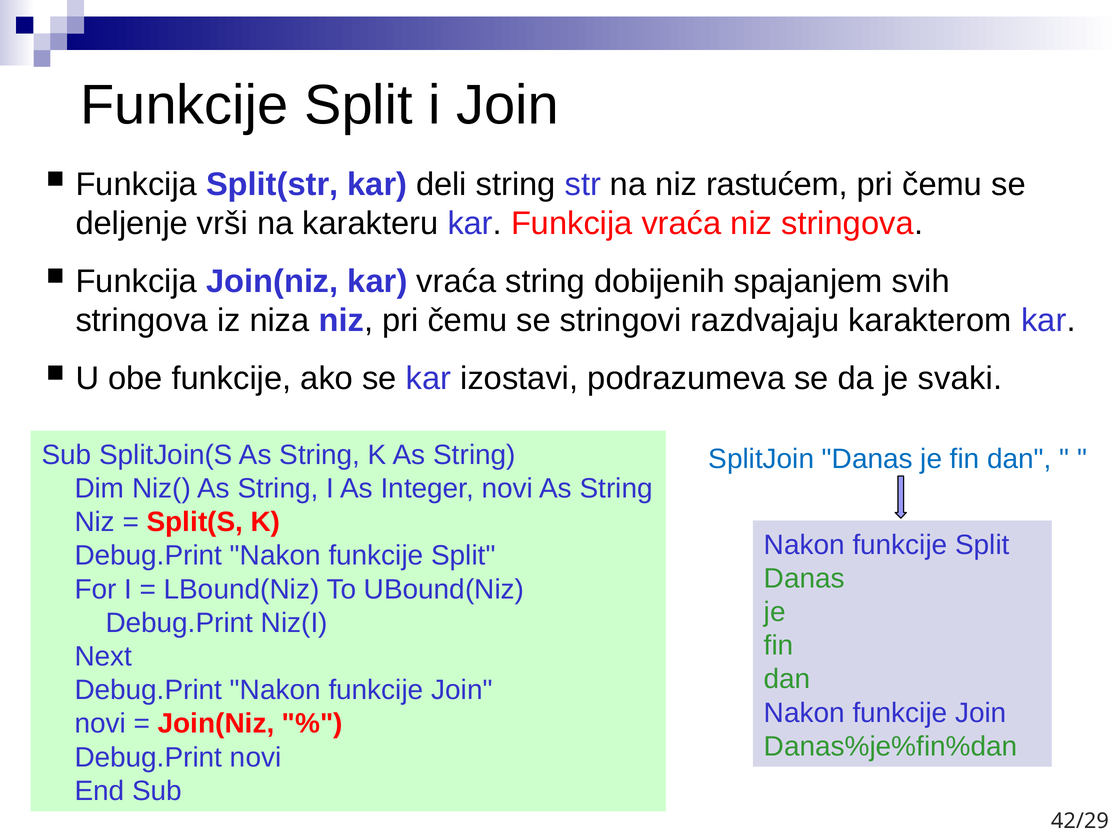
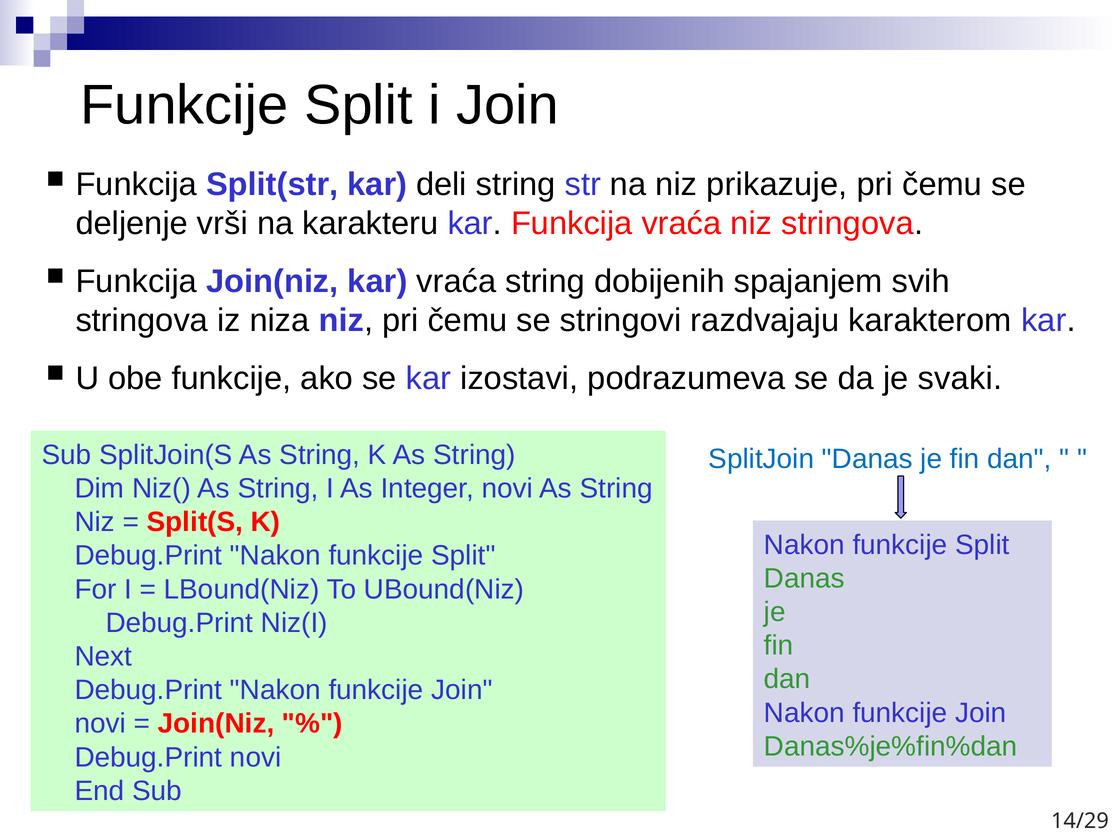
rastućem: rastućem -> prikazuje (777, 184)
42/29: 42/29 -> 14/29 (1080, 821)
